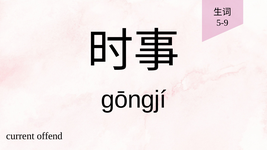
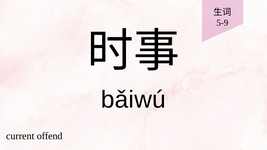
gōngjí: gōngjí -> bǎiwú (133, 100)
